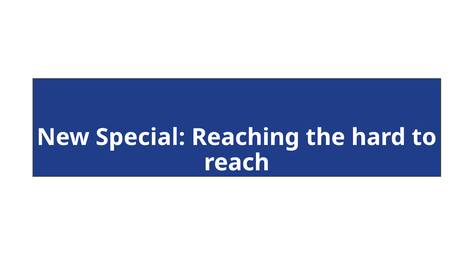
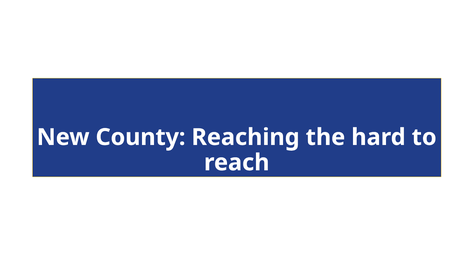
Special: Special -> County (141, 138)
